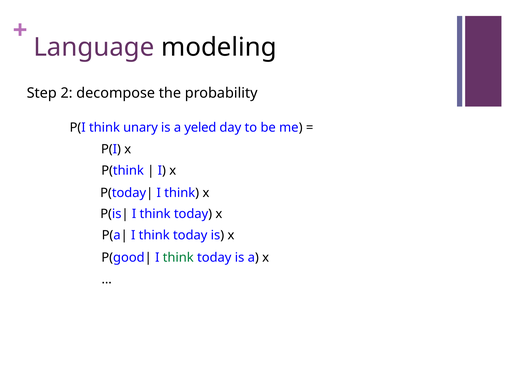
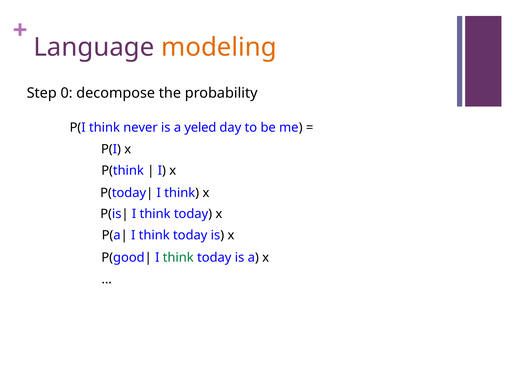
modeling colour: black -> orange (219, 47)
2: 2 -> 0 (67, 93)
unary: unary -> never (141, 128)
